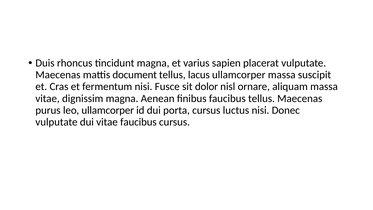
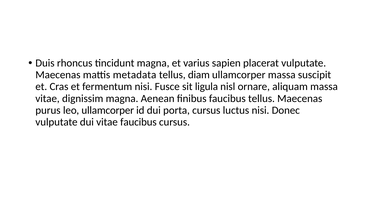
document: document -> metadata (135, 75)
lacus: lacus -> diam (199, 75)
dolor: dolor -> ligula (206, 87)
